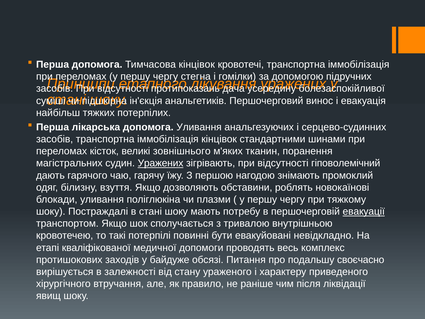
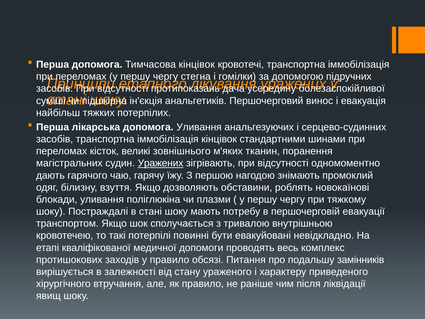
гіповолемічний: гіповолемічний -> одномоментно (346, 163)
евакуації underline: present -> none (364, 211)
у байдуже: байдуже -> правило (169, 260)
своєчасно: своєчасно -> замінників (361, 260)
